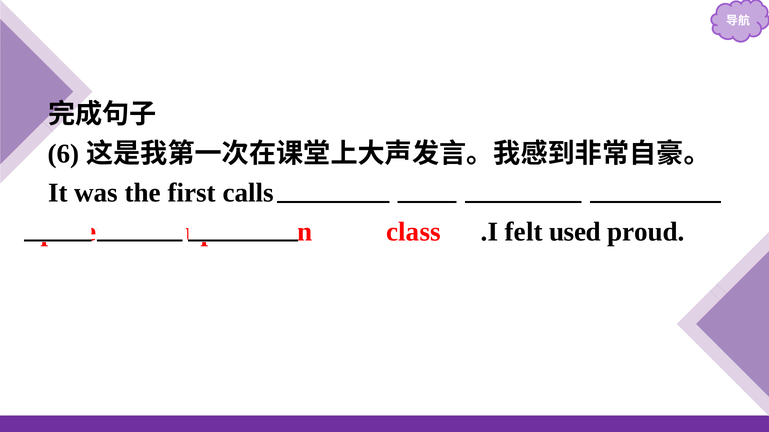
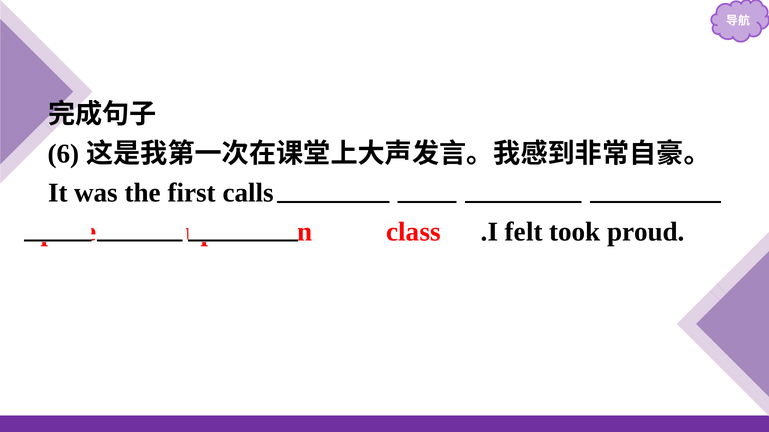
used: used -> took (575, 232)
